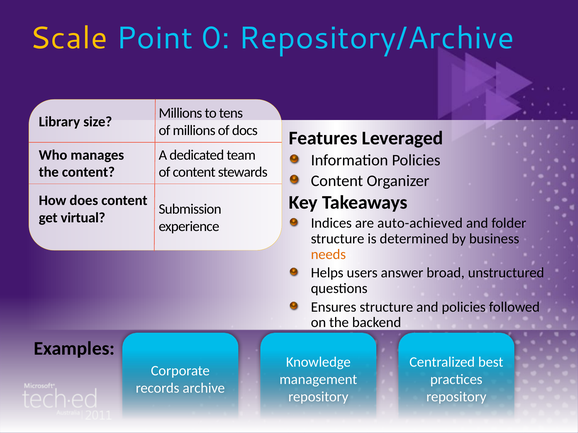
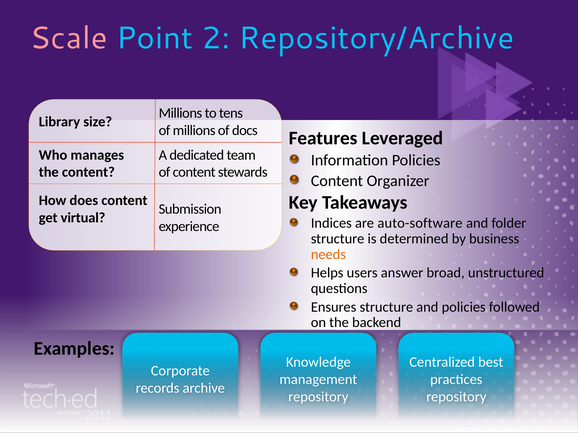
Scale colour: yellow -> pink (69, 38)
0: 0 -> 2 (216, 38)
auto-achieved: auto-achieved -> auto-software (420, 223)
